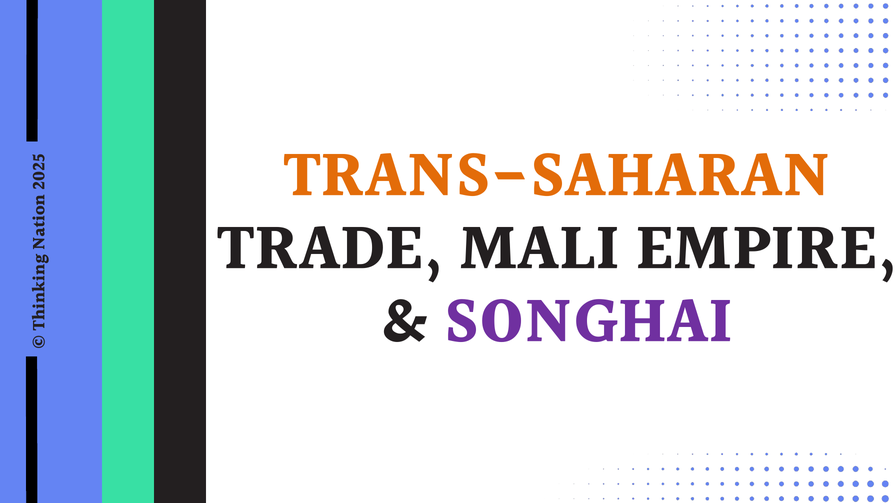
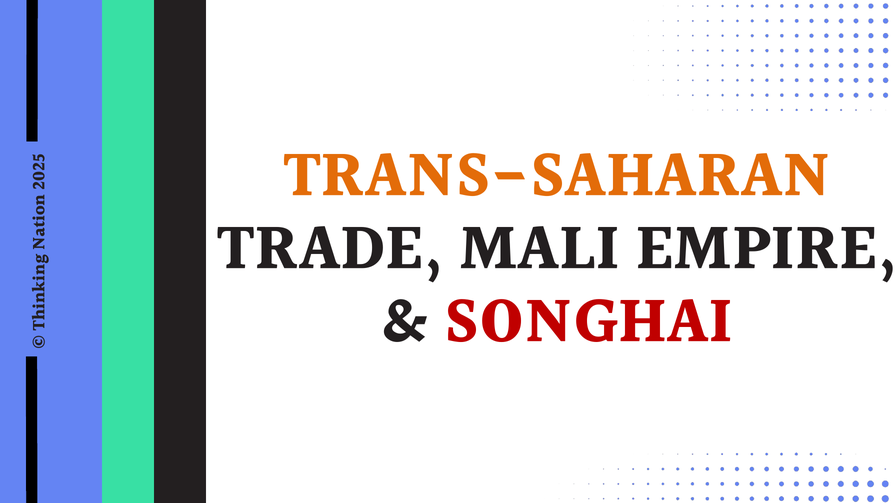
SONGHAI colour: purple -> red (589, 324)
